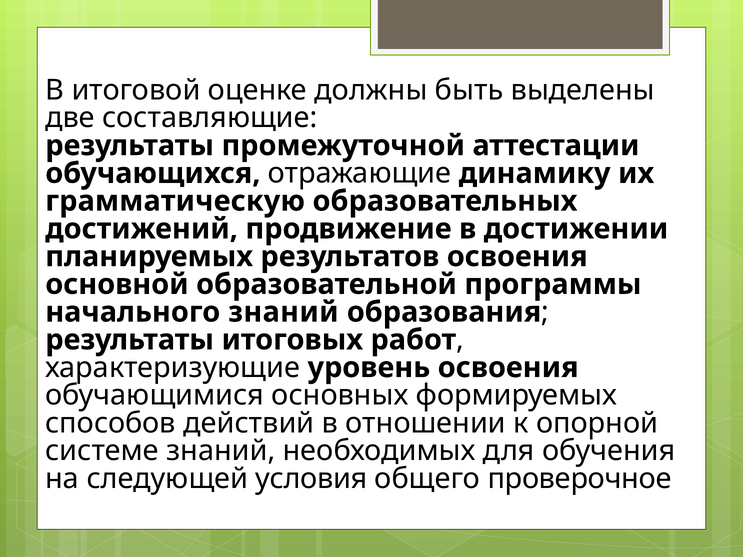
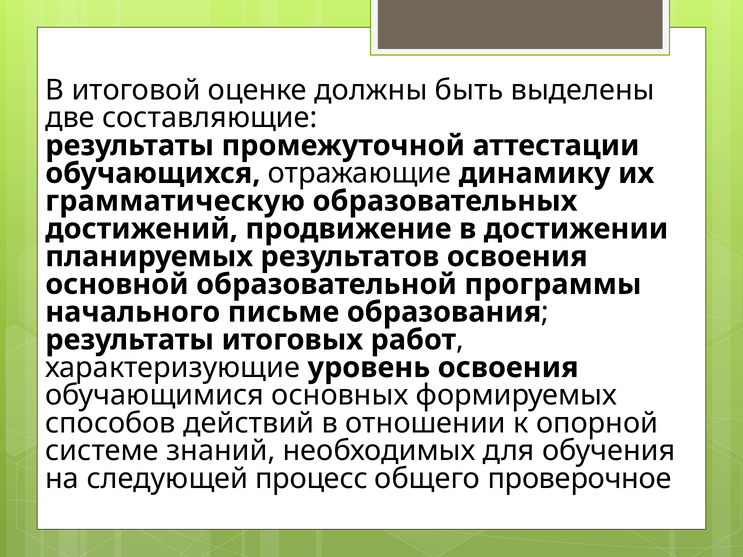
начального знаний: знаний -> письме (284, 312)
условия: условия -> процесс (312, 479)
